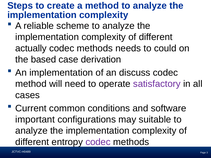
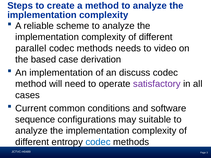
actually: actually -> parallel (31, 48)
could: could -> video (165, 48)
important: important -> sequence (35, 120)
codec colour: purple -> blue (98, 142)
